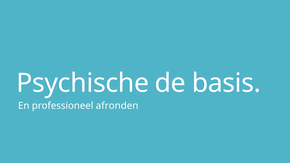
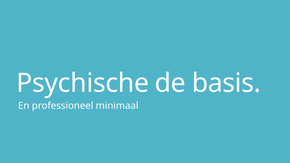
afronden: afronden -> minimaal (117, 106)
